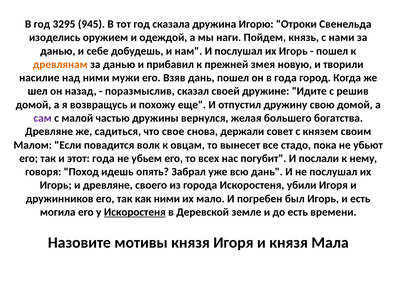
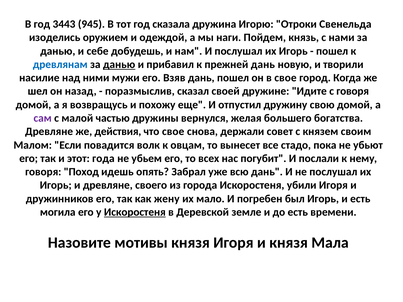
3295: 3295 -> 3443 (64, 24)
древлянам colour: orange -> blue (60, 64)
данью underline: none -> present (119, 64)
прежней змея: змея -> дань (263, 64)
в года: года -> свое (285, 78)
с решив: решив -> говоря (353, 91)
садиться: садиться -> действия (118, 132)
как ними: ними -> жену (167, 199)
